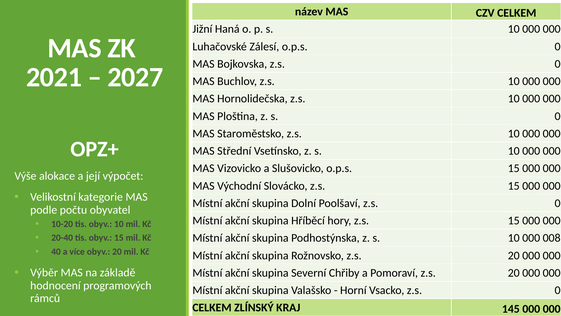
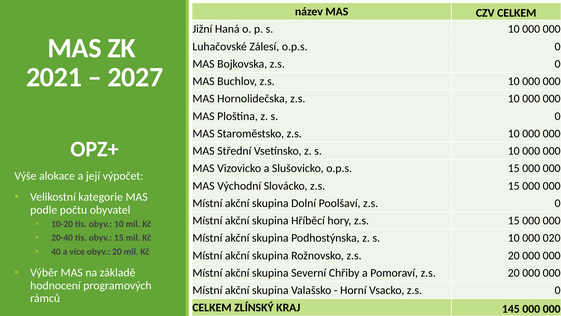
008: 008 -> 020 (552, 238)
